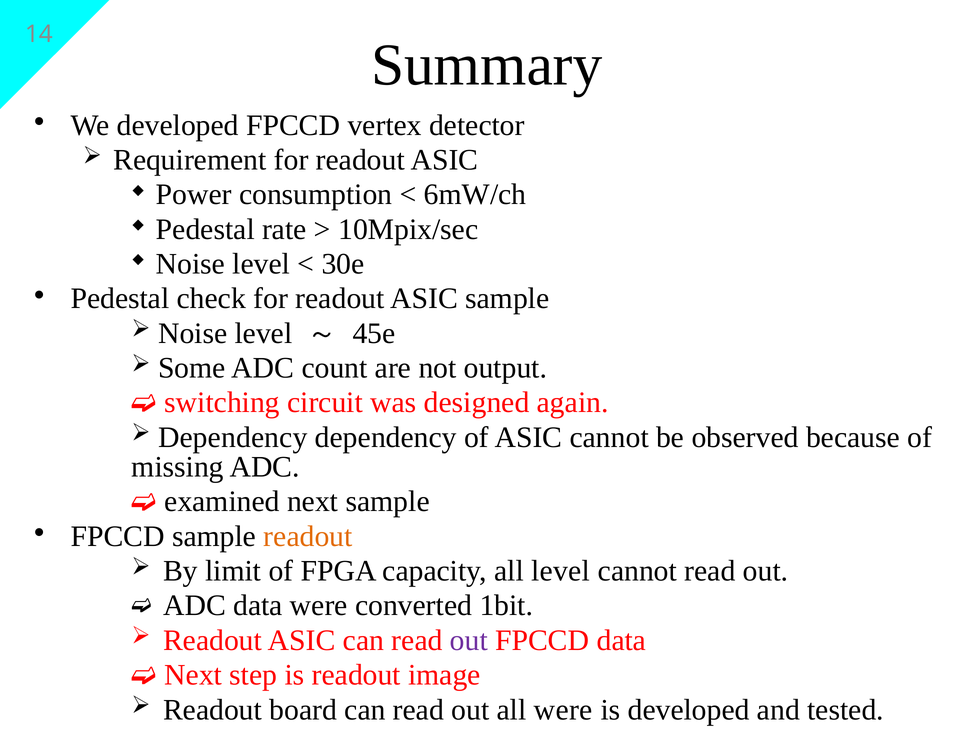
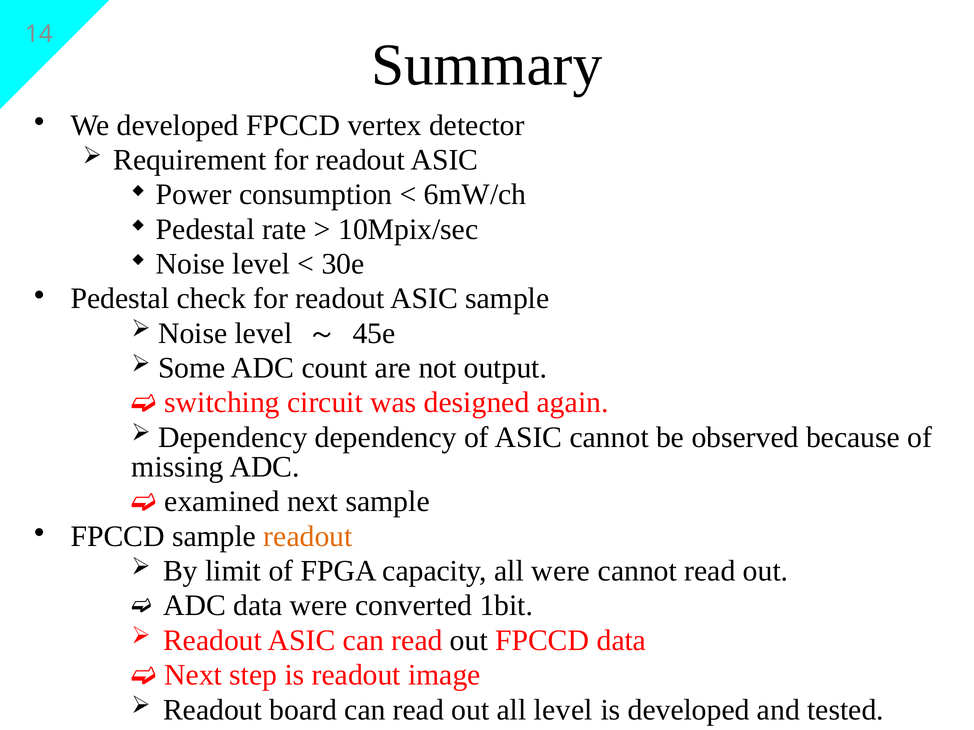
all level: level -> were (561, 571)
out colour: purple -> black (469, 641)
all were: were -> level (563, 710)
